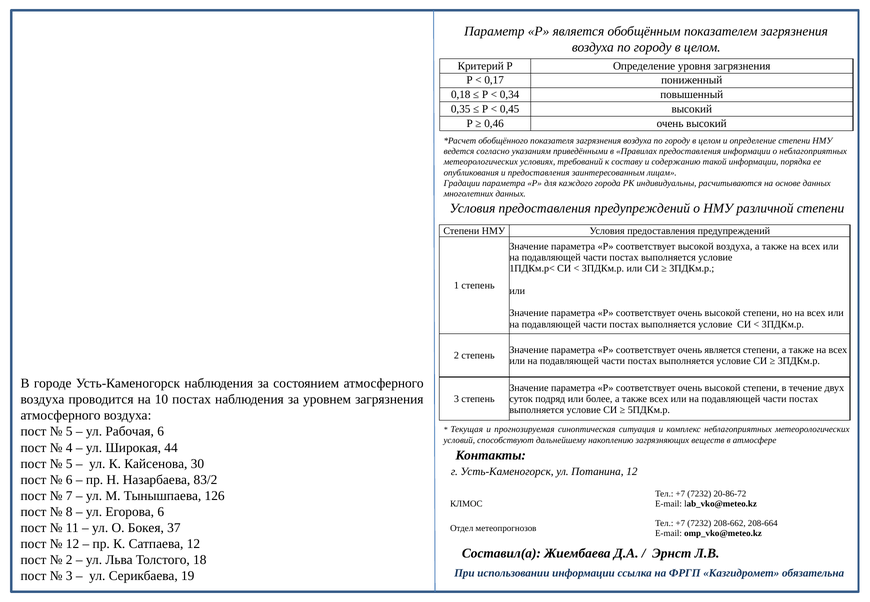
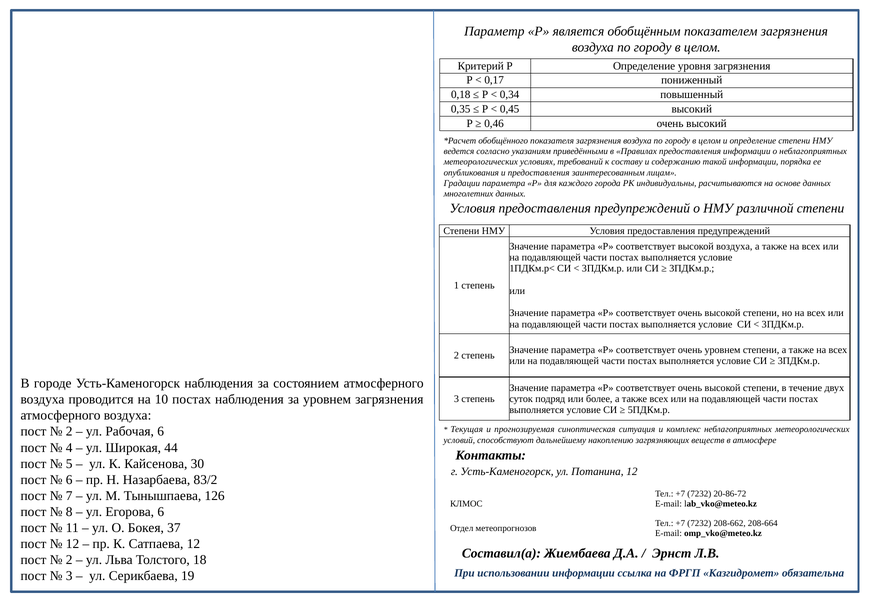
очень является: является -> уровнем (723, 350)
5: 5 -> 2 (69, 432)
